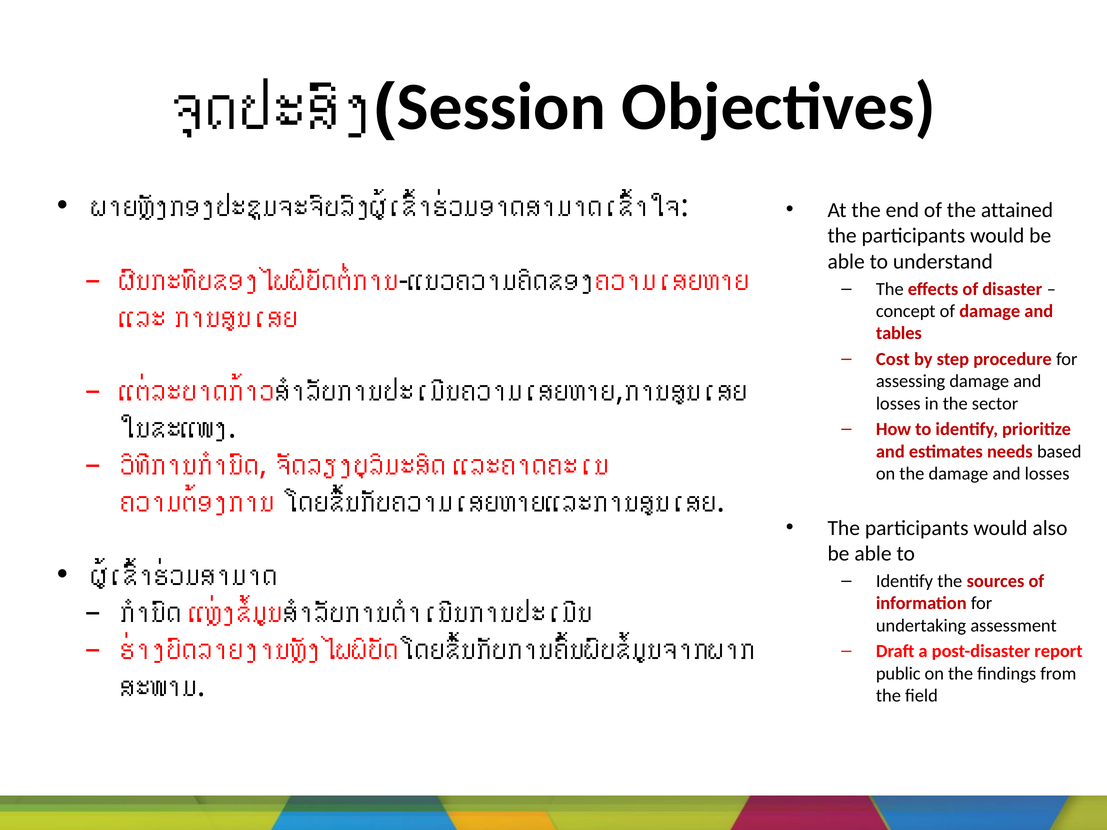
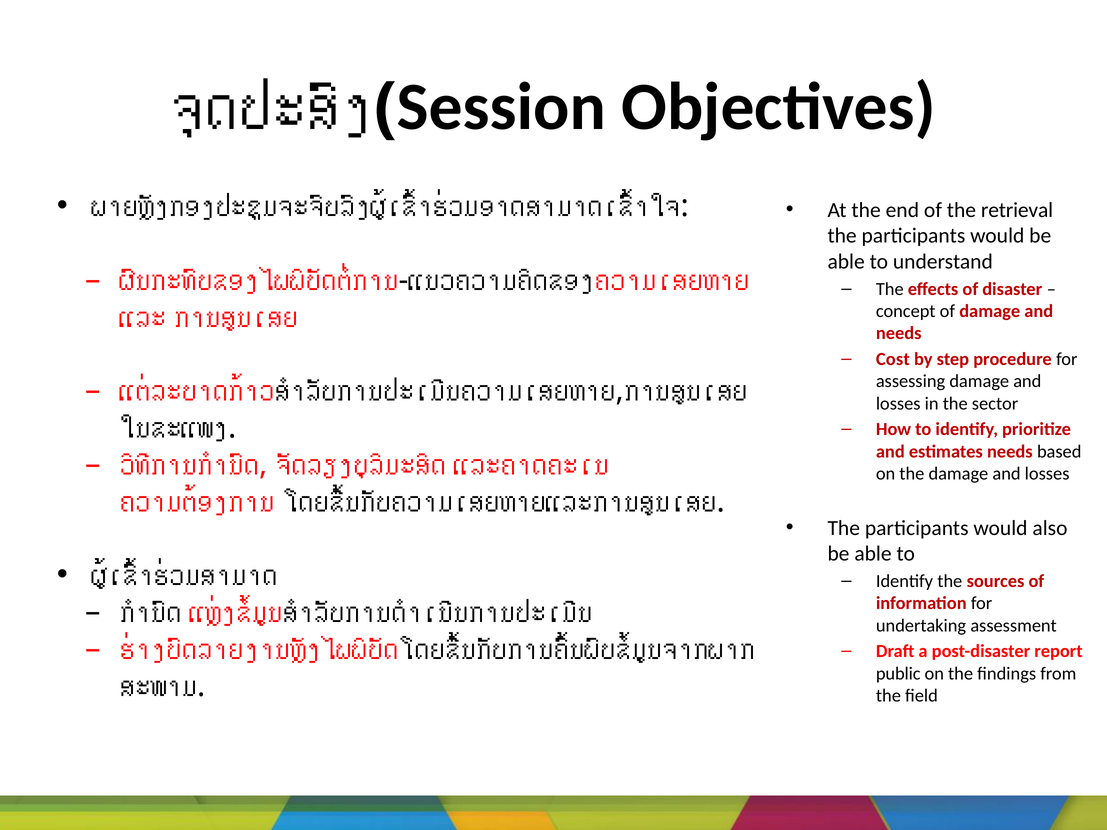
attained: attained -> retrieval (1017, 210)
tables: tables -> needs (899, 333)
